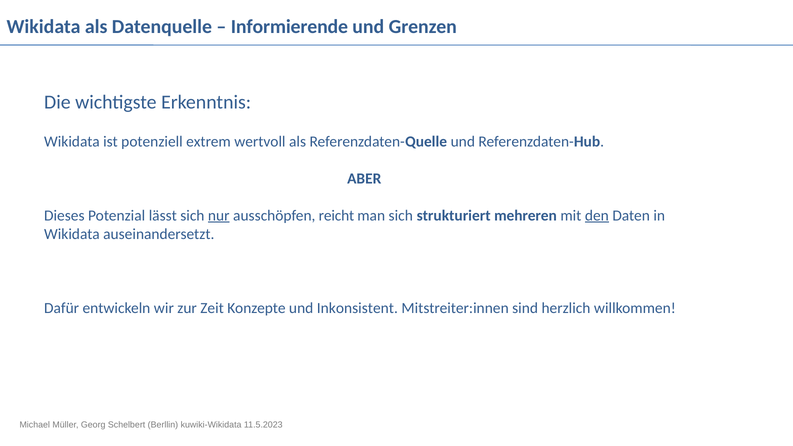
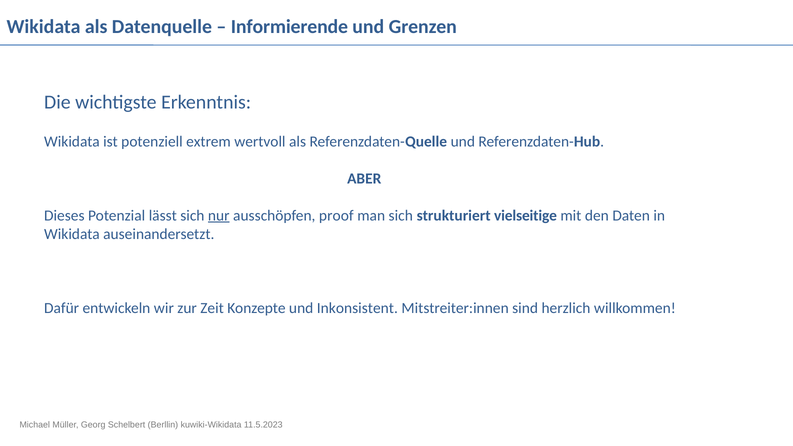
reicht: reicht -> proof (336, 216)
mehreren: mehreren -> vielseitige (525, 216)
den underline: present -> none (597, 216)
